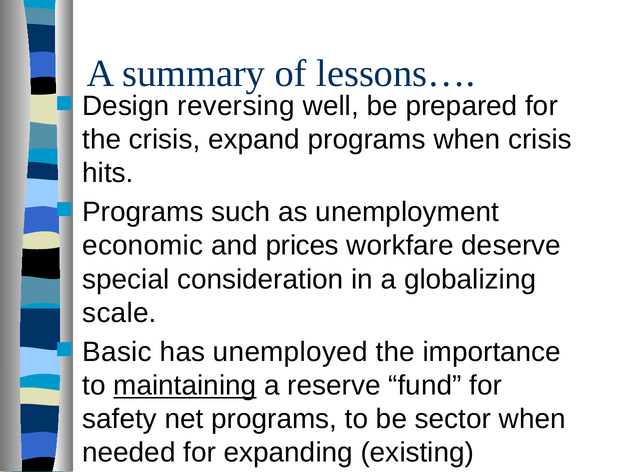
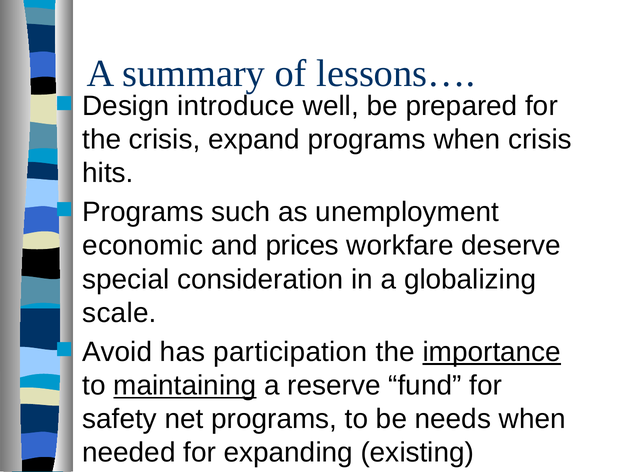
reversing: reversing -> introduce (236, 106)
Basic: Basic -> Avoid (117, 352)
unemployed: unemployed -> participation (290, 352)
importance underline: none -> present (492, 352)
sector: sector -> needs (453, 419)
